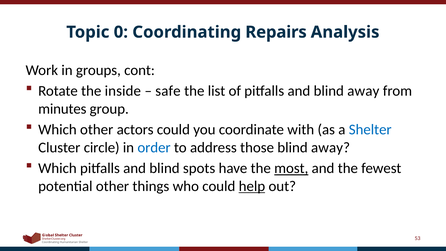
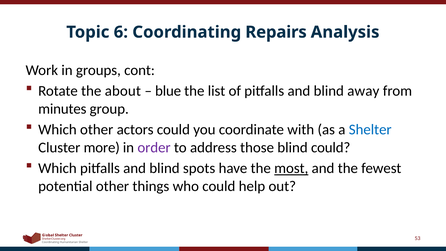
0: 0 -> 6 (121, 32)
inside: inside -> about (123, 91)
safe: safe -> blue (168, 91)
circle: circle -> more (102, 148)
order colour: blue -> purple (154, 148)
those blind away: away -> could (331, 148)
help underline: present -> none (252, 186)
